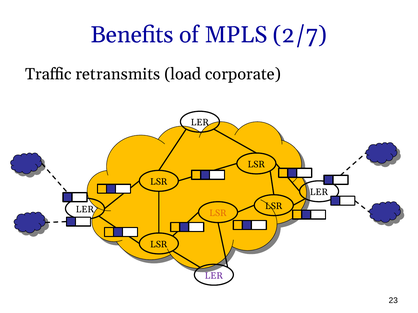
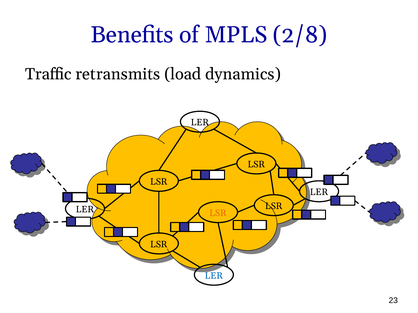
2/7: 2/7 -> 2/8 (300, 35)
corporate: corporate -> dynamics (243, 74)
LER colour: purple -> blue (214, 276)
